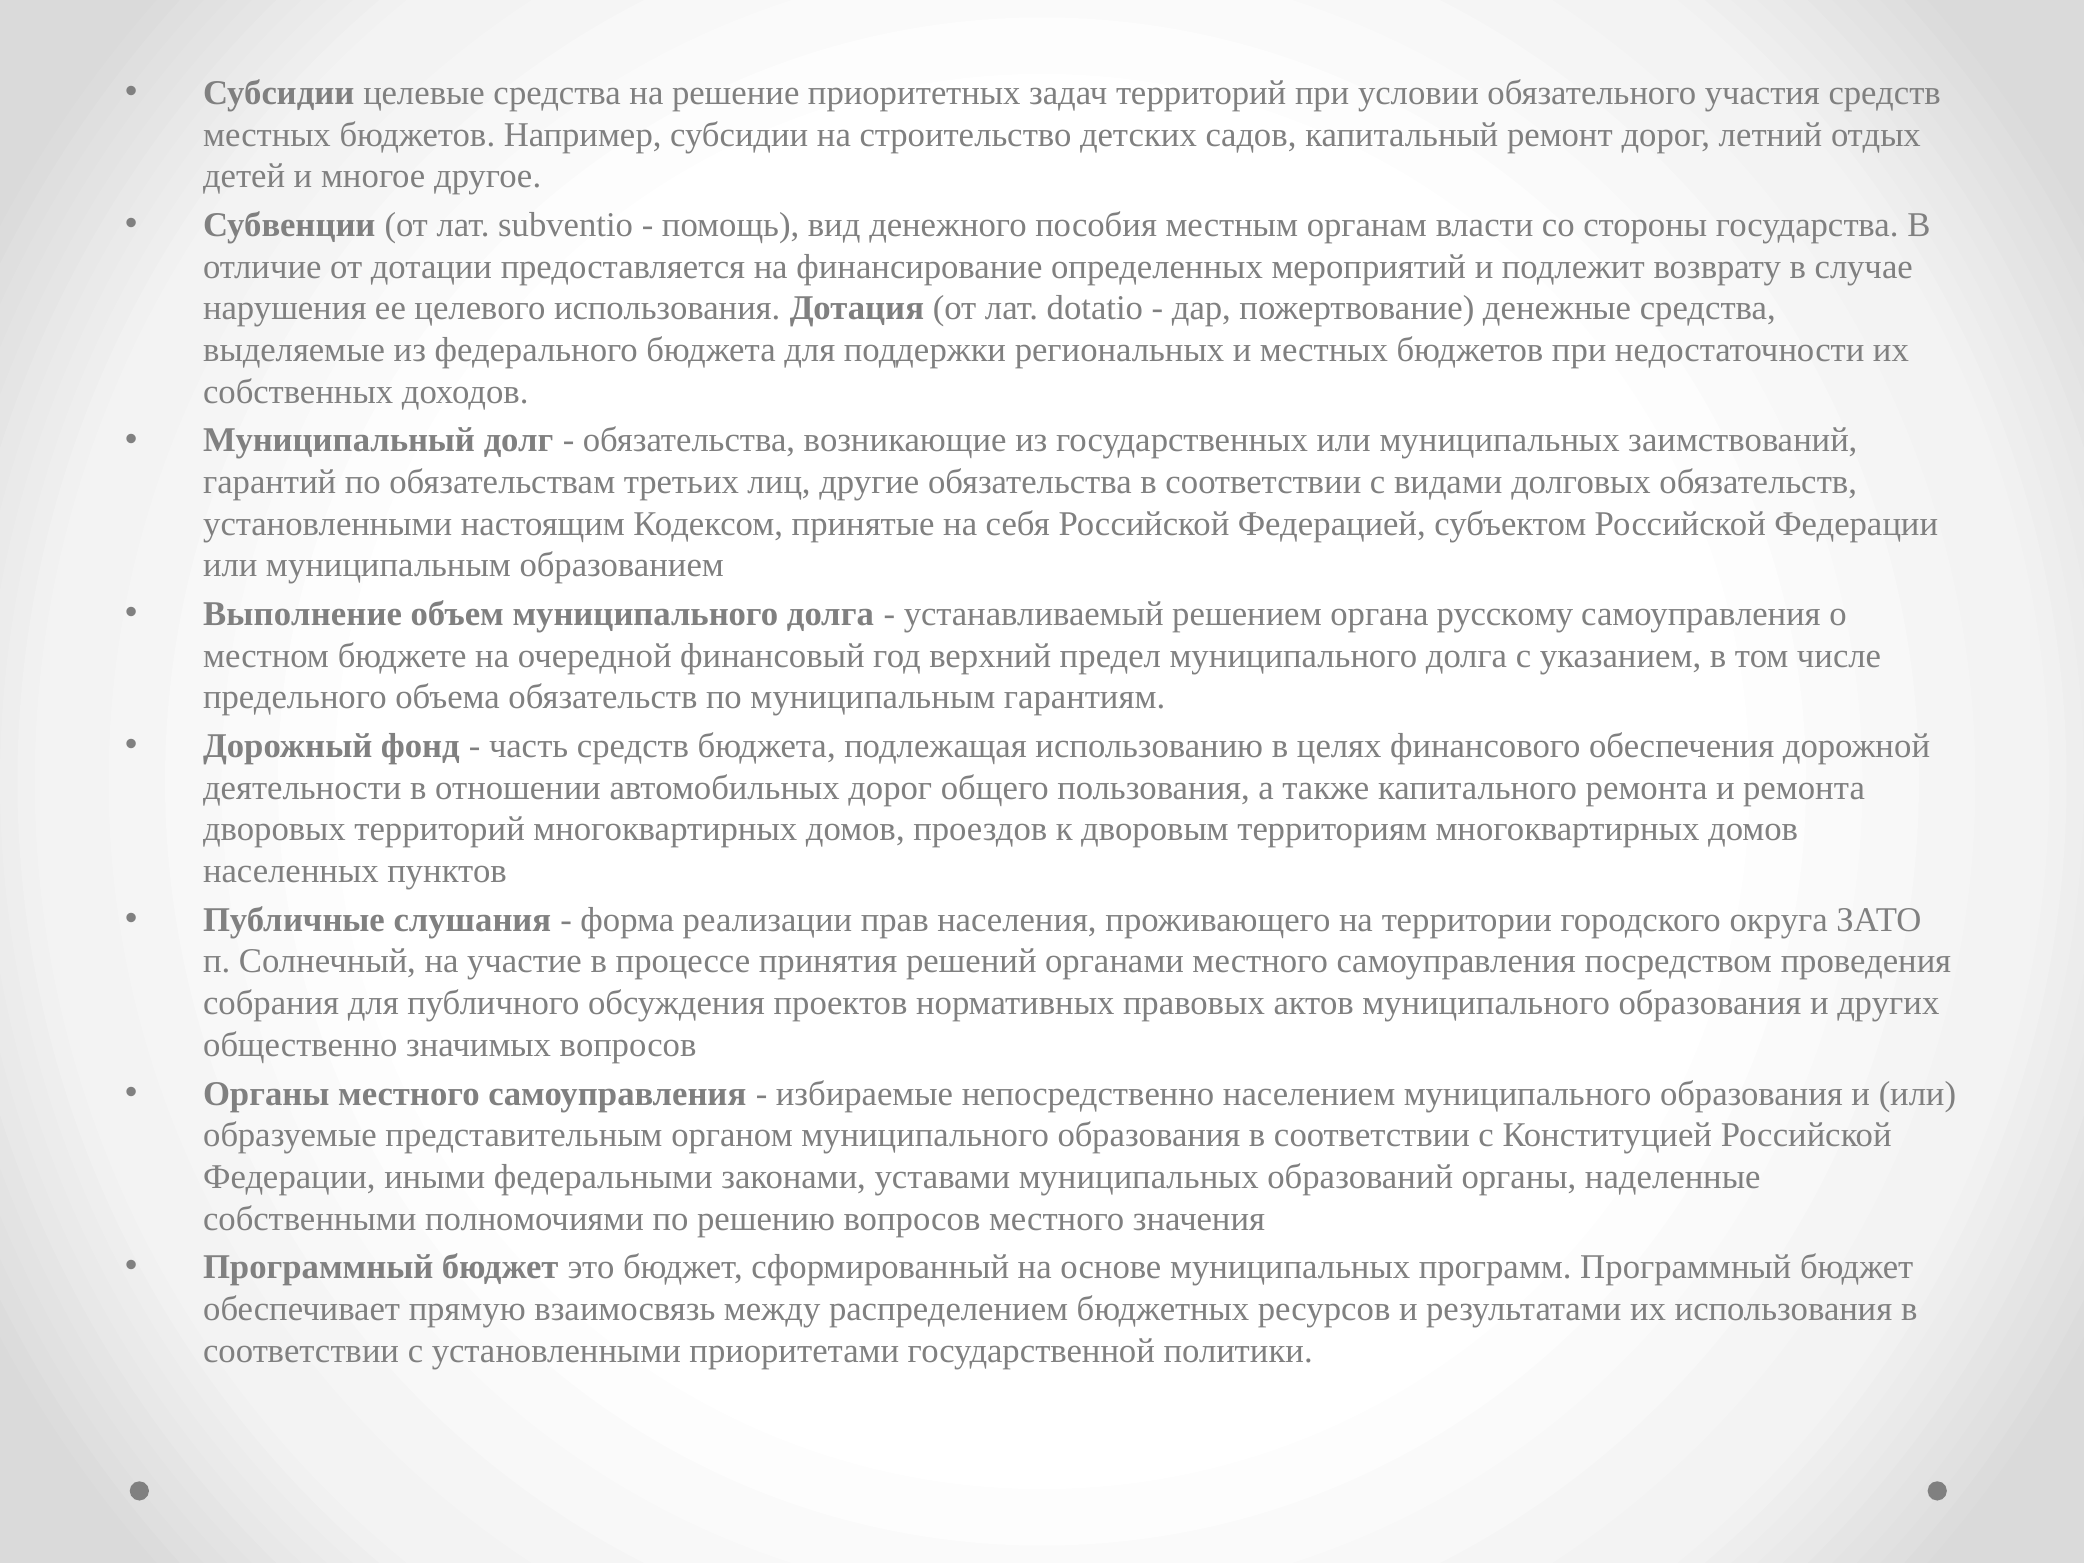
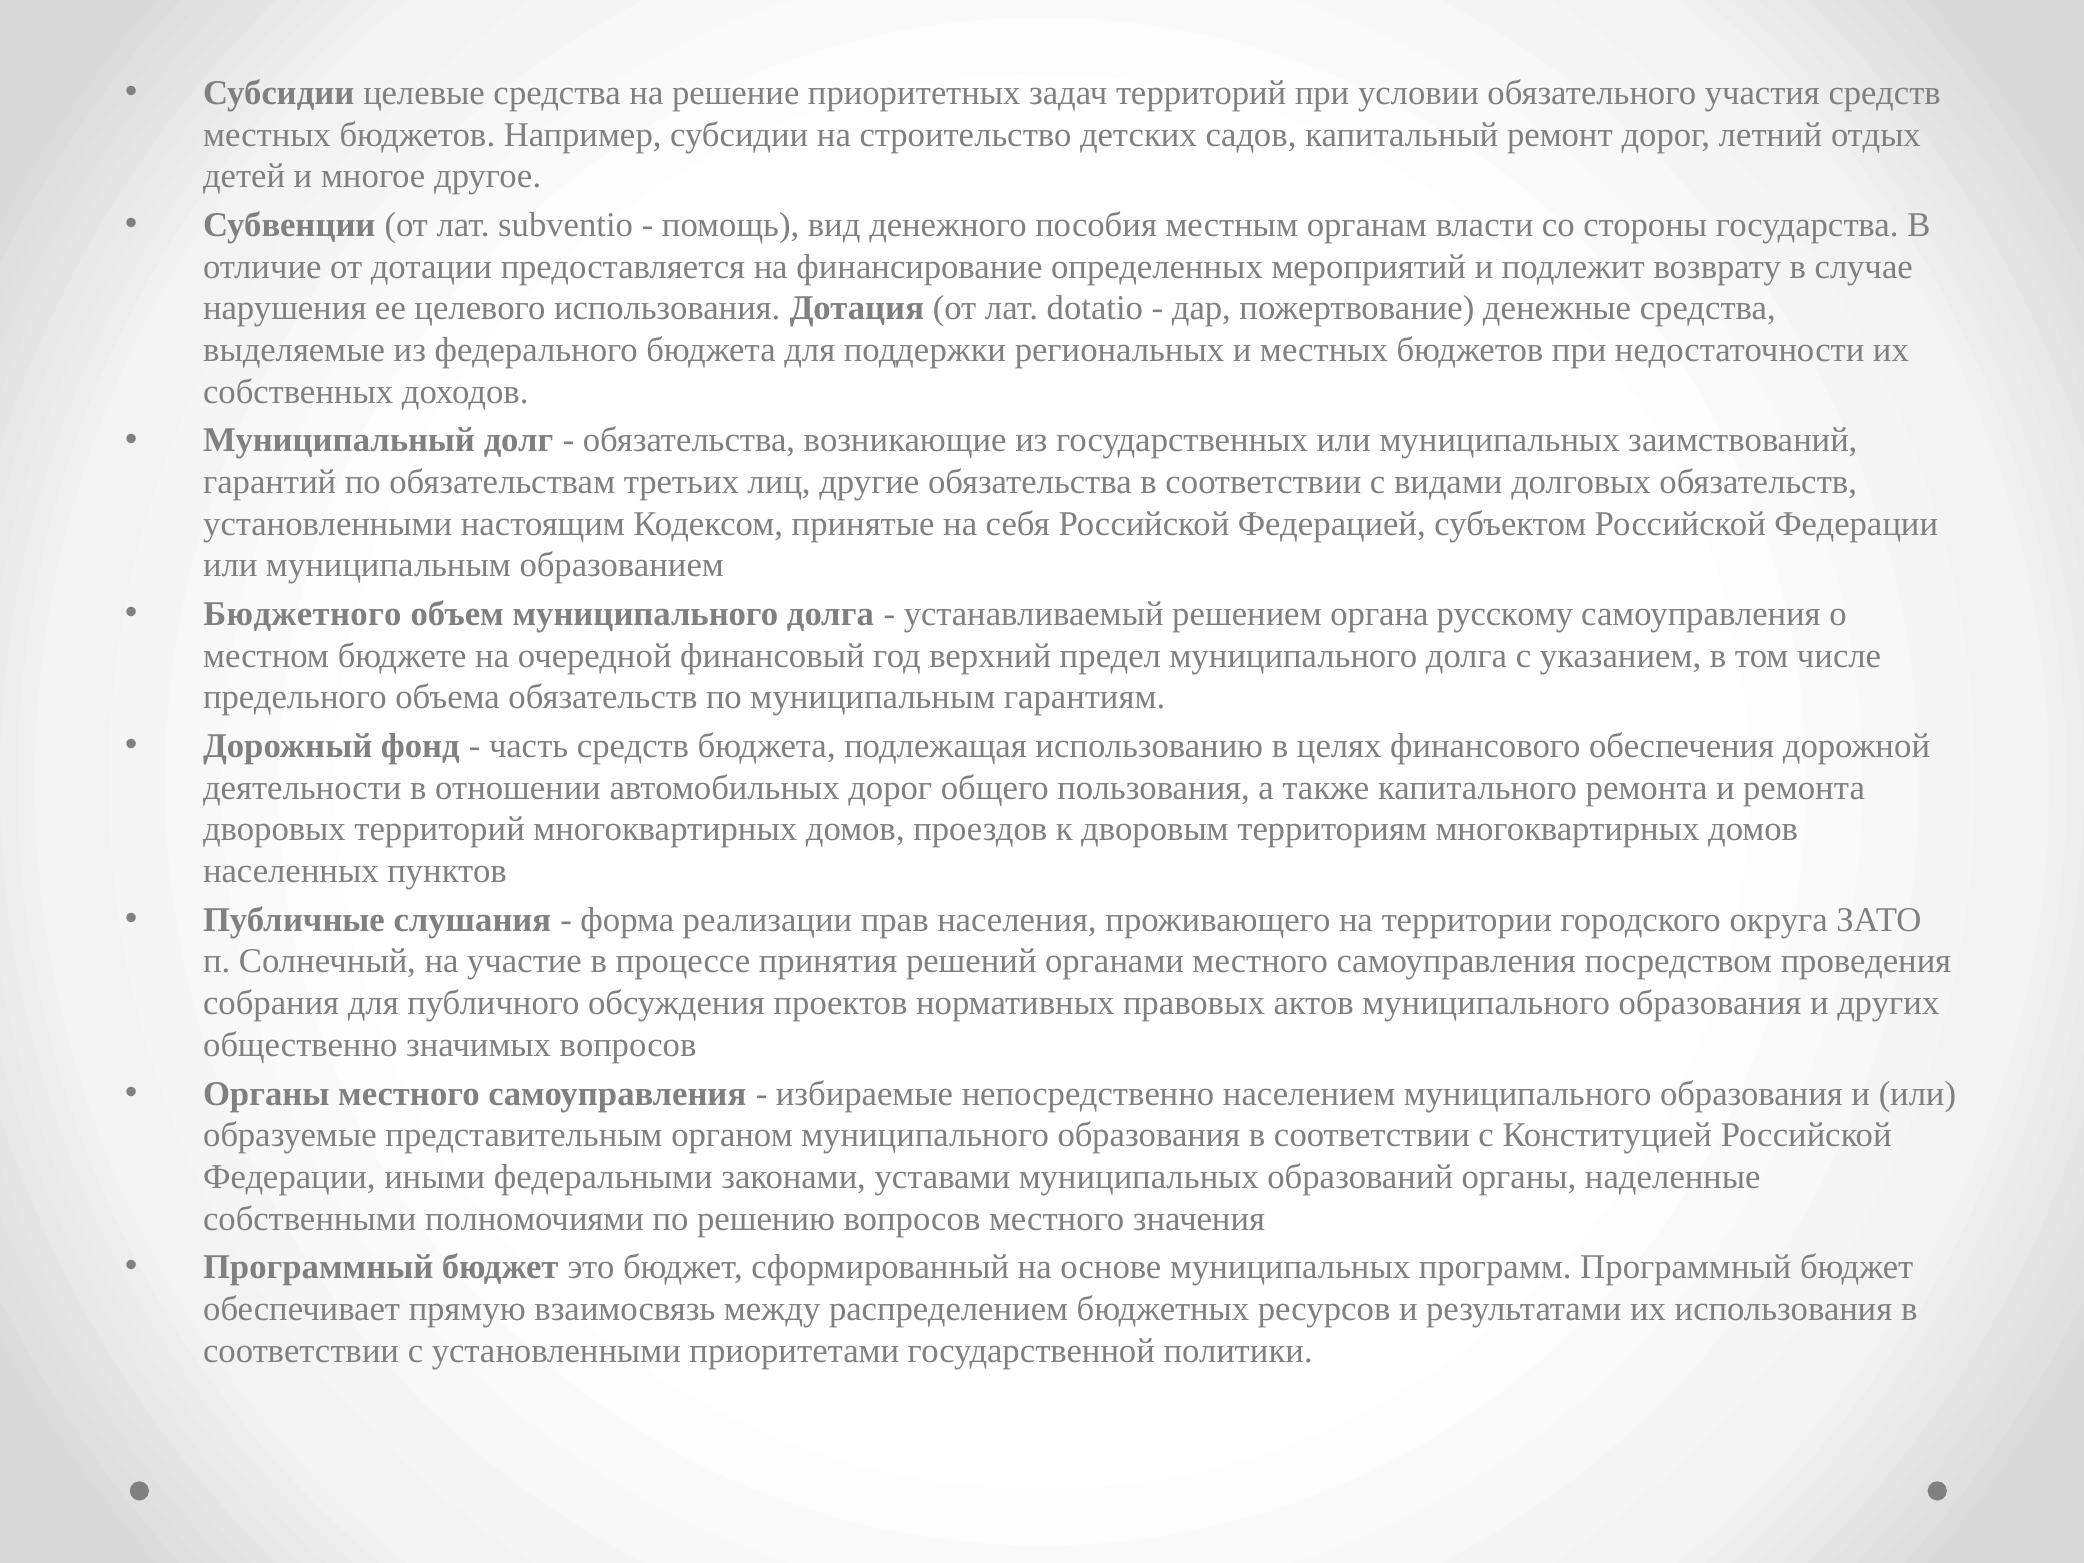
Выполнение: Выполнение -> Бюджетного (303, 614)
